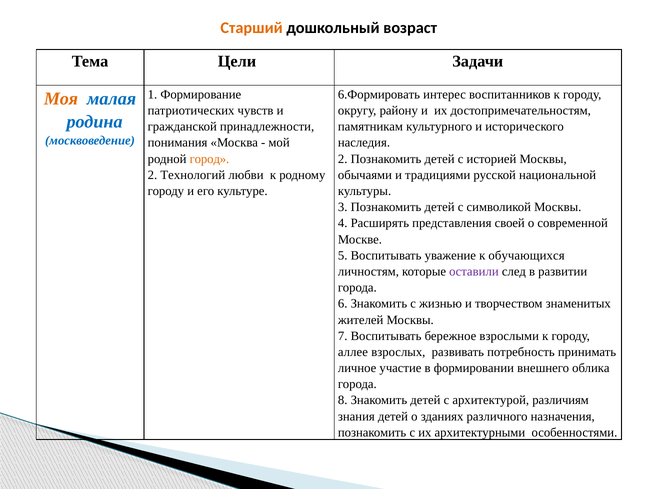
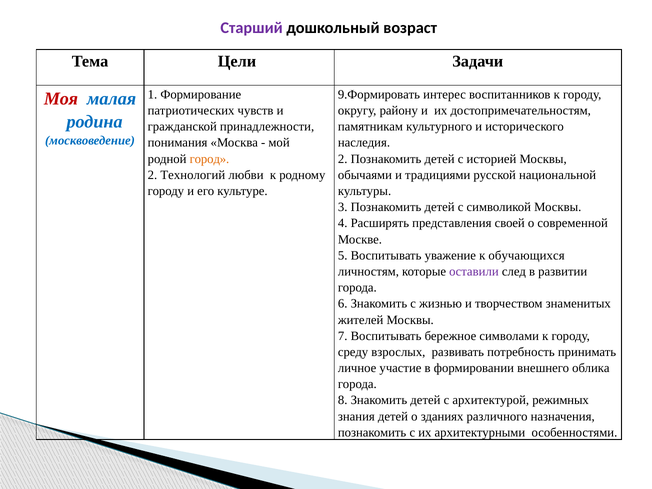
Старший colour: orange -> purple (252, 28)
6.Формировать: 6.Формировать -> 9.Формировать (379, 95)
Моя colour: orange -> red (61, 99)
взрослыми: взрослыми -> символами (509, 336)
аллее: аллее -> среду (353, 352)
различиям: различиям -> режимных (561, 400)
